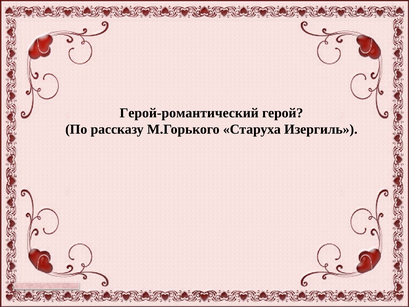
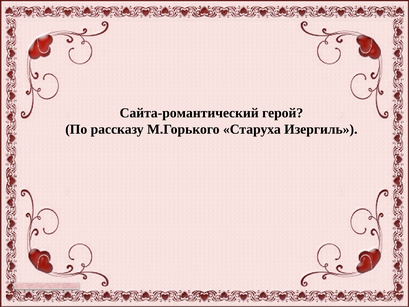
Герой-романтический: Герой-романтический -> Сайта-романтический (189, 113)
